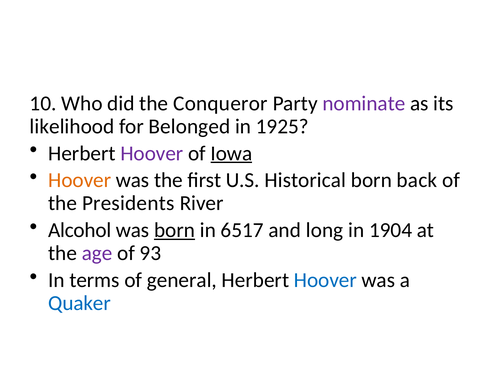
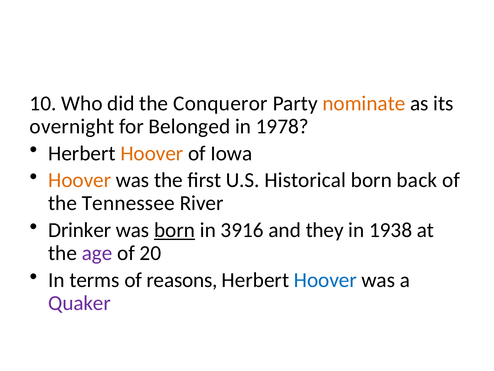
nominate colour: purple -> orange (364, 103)
likelihood: likelihood -> overnight (72, 126)
1925: 1925 -> 1978 (282, 126)
Hoover colour: purple -> orange (152, 153)
Iowa underline: present -> none (231, 153)
Presidents: Presidents -> Tennessee (128, 203)
Alcohol: Alcohol -> Drinker (80, 230)
6517: 6517 -> 3916 (242, 230)
long: long -> they (325, 230)
1904: 1904 -> 1938 (391, 230)
93: 93 -> 20 (150, 253)
general: general -> reasons (182, 280)
Quaker colour: blue -> purple (80, 303)
